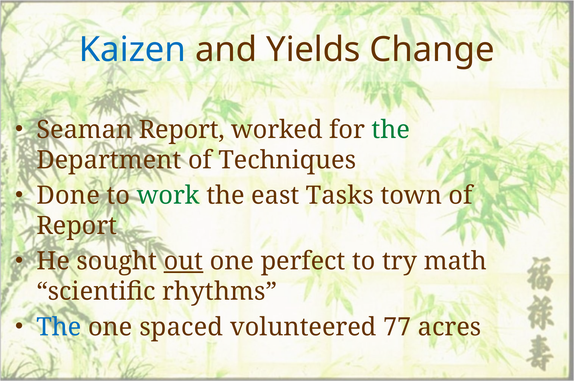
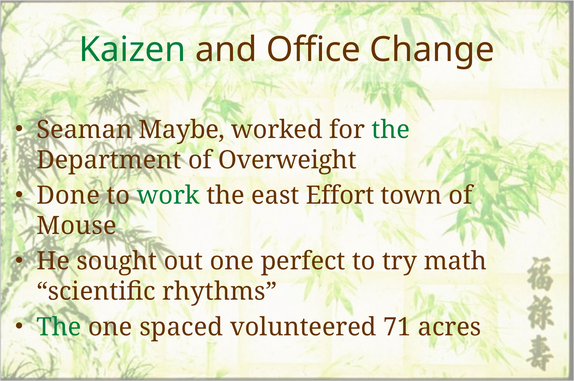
Kaizen colour: blue -> green (132, 50)
Yields: Yields -> Office (314, 50)
Seaman Report: Report -> Maybe (182, 130)
Techniques: Techniques -> Overweight (287, 160)
Tasks: Tasks -> Effort (340, 195)
Report: Report -> Mouse (77, 226)
out underline: present -> none (183, 261)
The colour: blue -> green (59, 327)
77: 77 -> 71 (397, 327)
